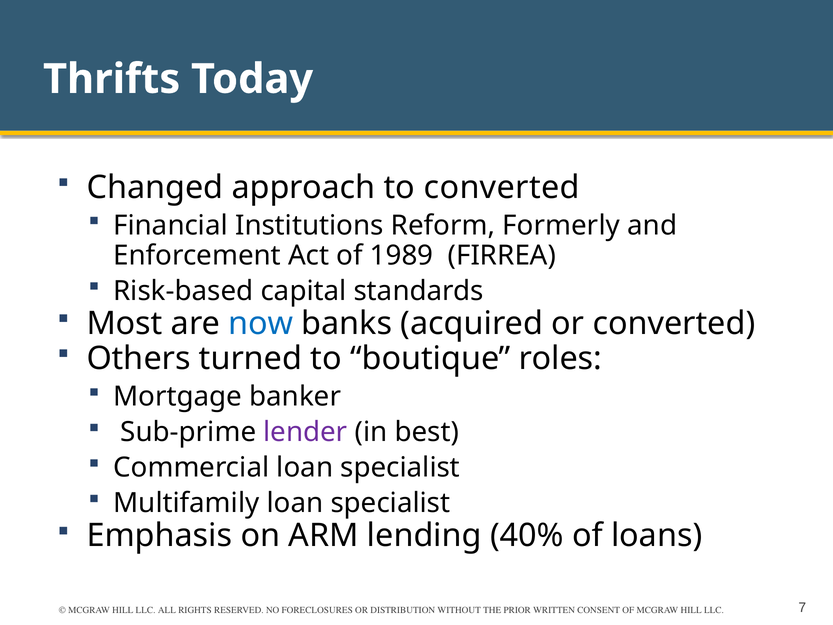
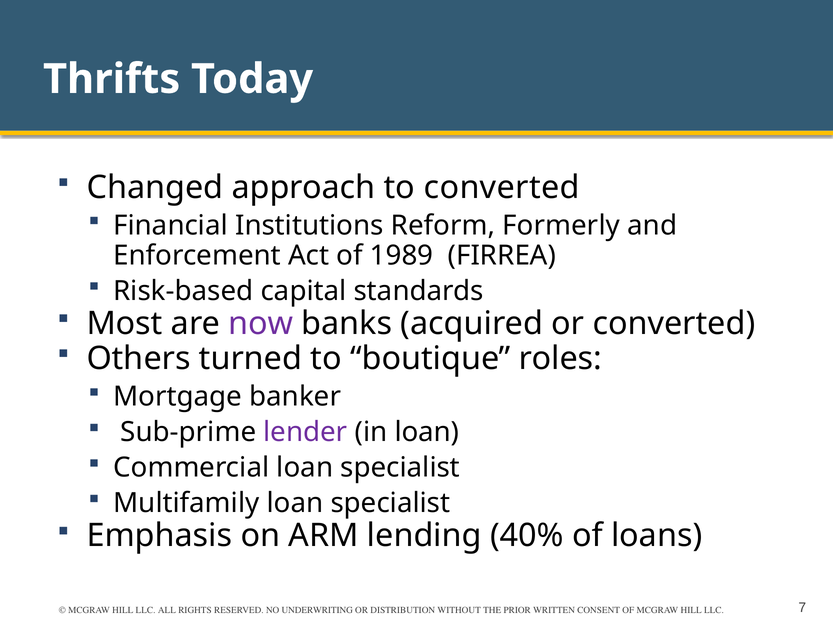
now colour: blue -> purple (261, 323)
in best: best -> loan (427, 432)
FORECLOSURES: FORECLOSURES -> UNDERWRITING (317, 610)
